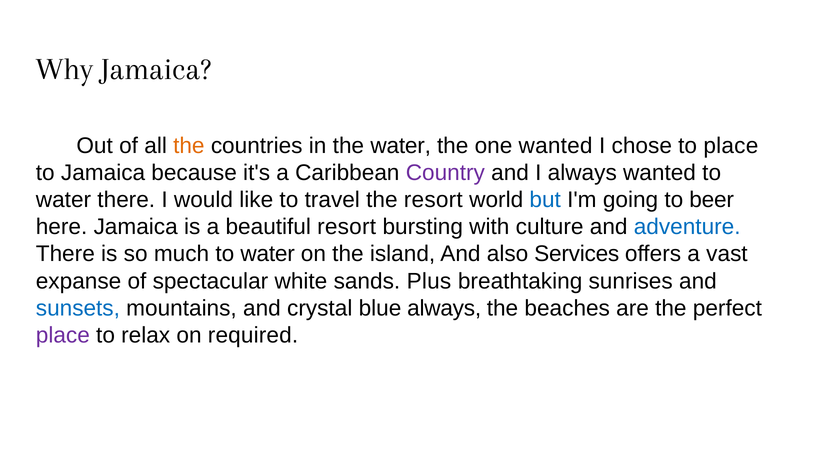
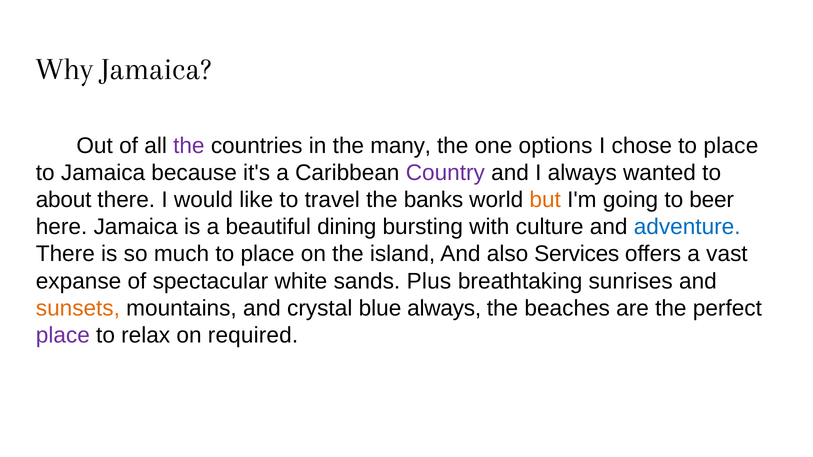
the colour: orange -> purple (189, 146)
the water: water -> many (401, 146)
one wanted: wanted -> options (556, 146)
water: water -> about (64, 200)
the resort: resort -> banks (433, 200)
but colour: blue -> orange (545, 200)
beautiful resort: resort -> dining (347, 227)
much to water: water -> place (268, 254)
sunsets colour: blue -> orange (78, 308)
